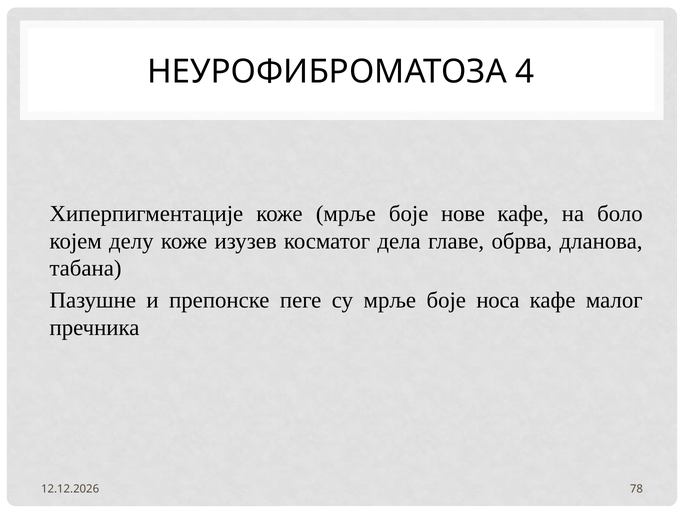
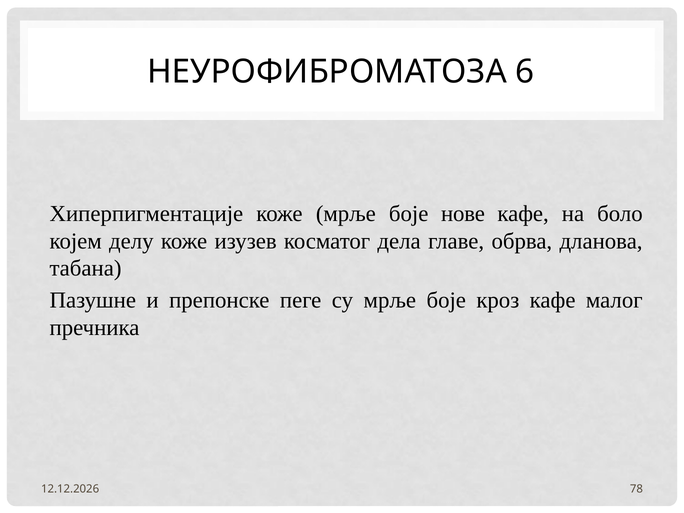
4: 4 -> 6 (525, 72)
носа: носа -> кроз (498, 300)
